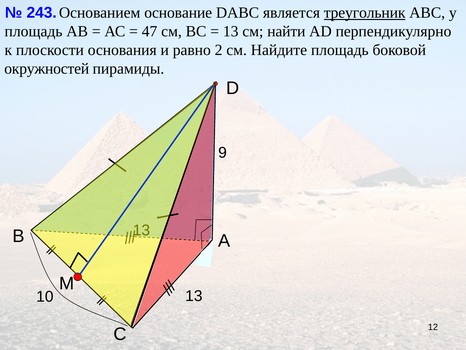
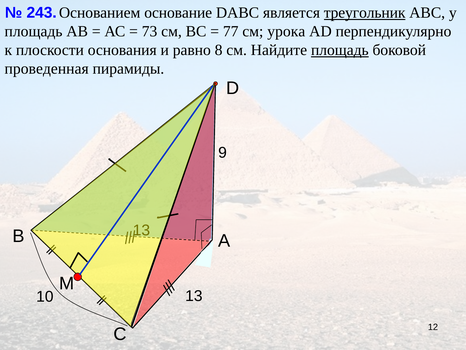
47: 47 -> 73 (150, 31)
13: 13 -> 77 (231, 31)
найти: найти -> урока (286, 31)
2: 2 -> 8 (219, 50)
площадь underline: none -> present (340, 50)
окружностей: окружностей -> проведенная (47, 69)
